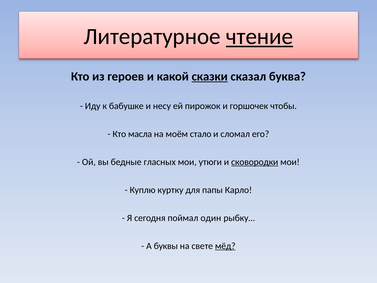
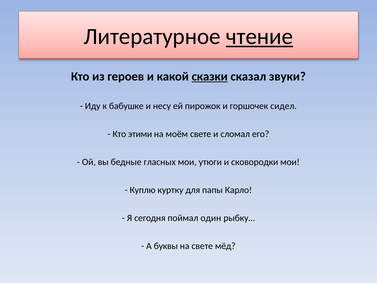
буква: буква -> звуки (287, 76)
чтобы: чтобы -> сидел (284, 106)
масла: масла -> этими (140, 134)
моём стало: стало -> свете (201, 134)
сковородки underline: present -> none (255, 162)
мёд underline: present -> none (225, 246)
